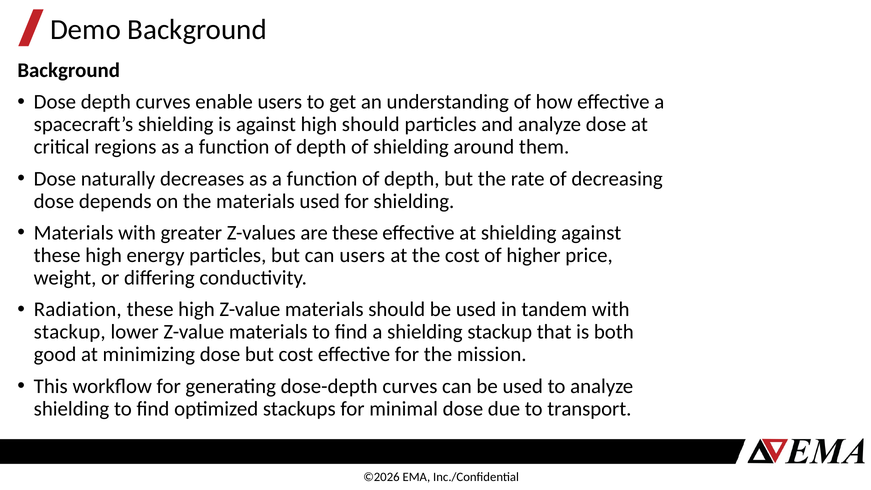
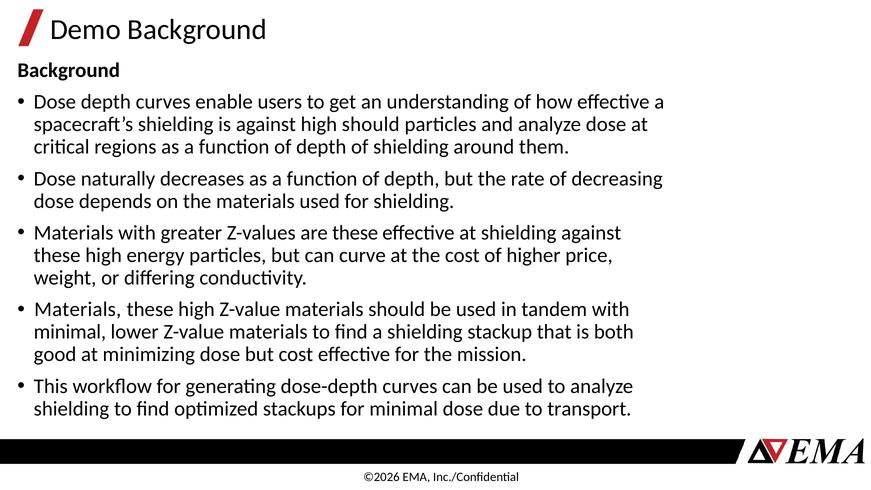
can users: users -> curve (362, 255)
Radiation: Radiation -> Materials (78, 309)
stackup: stackup -> minimal (70, 332)
